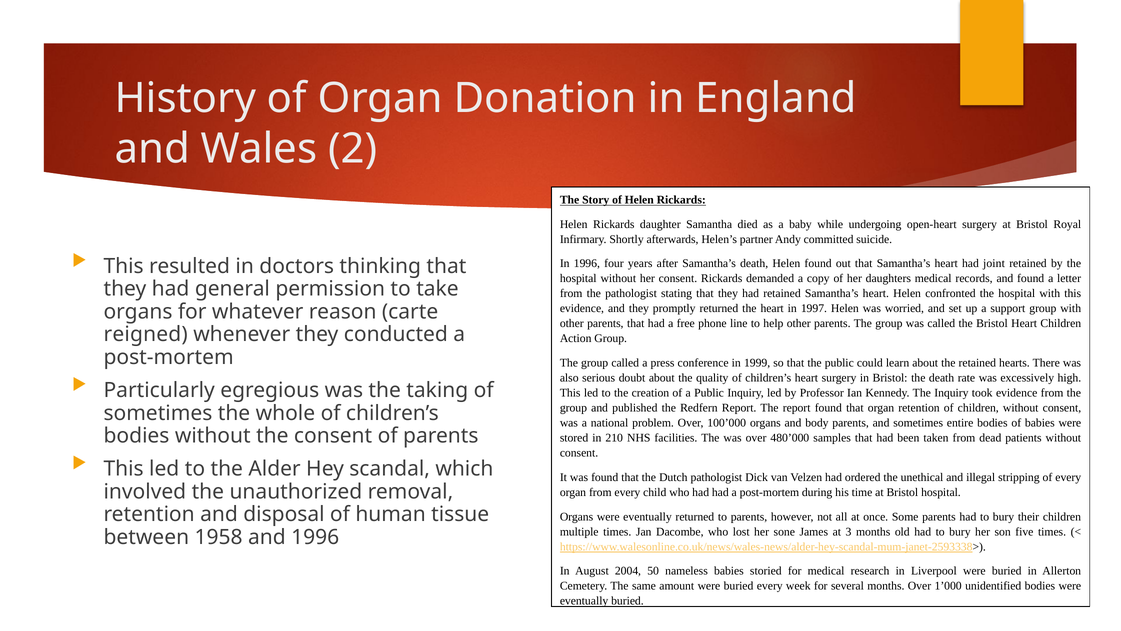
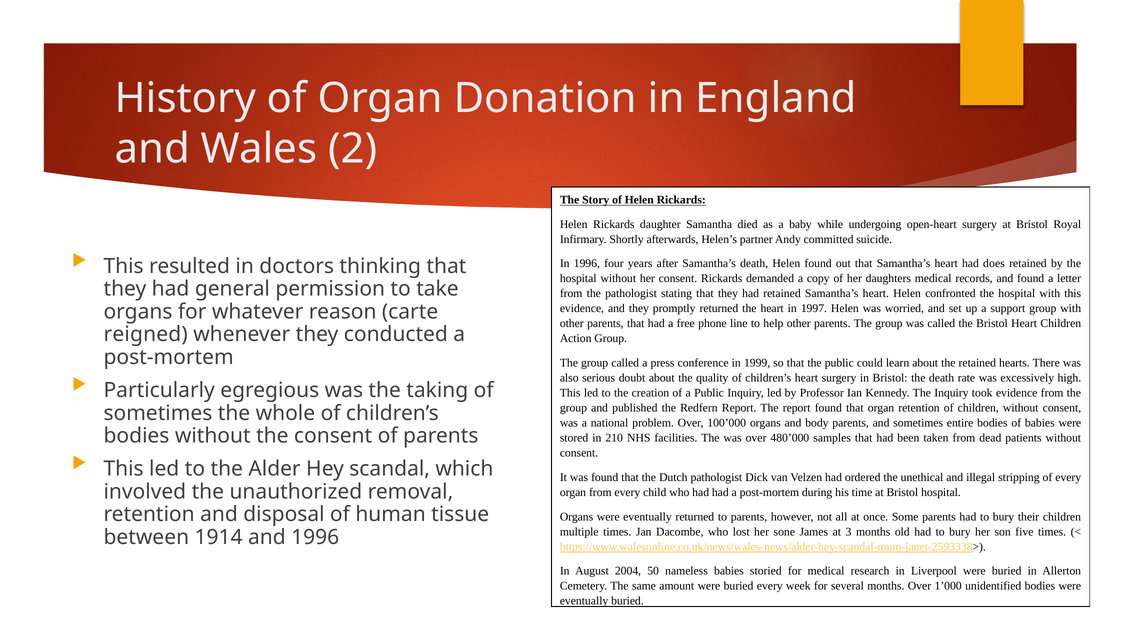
joint: joint -> does (994, 263)
1958: 1958 -> 1914 (219, 537)
